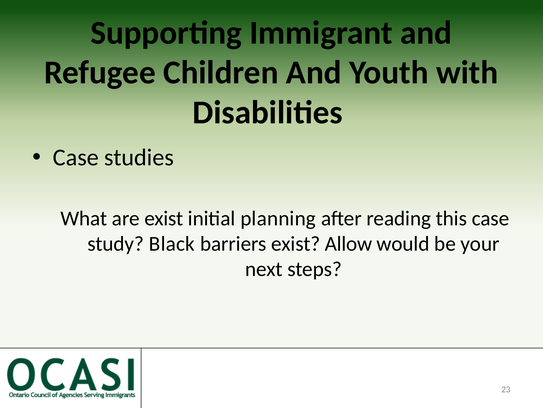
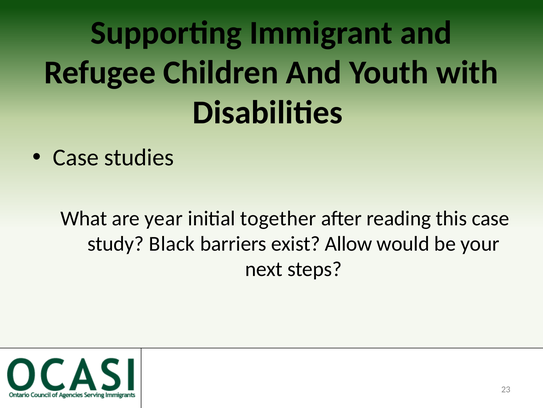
are exist: exist -> year (164, 218)
planning: planning -> together (278, 218)
